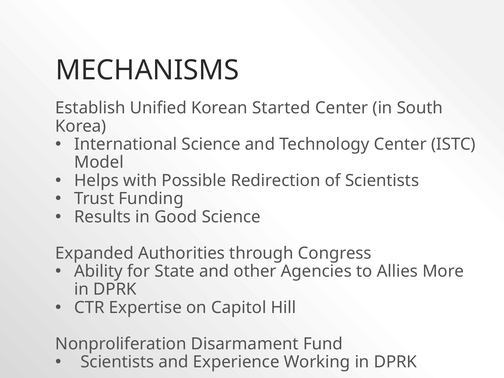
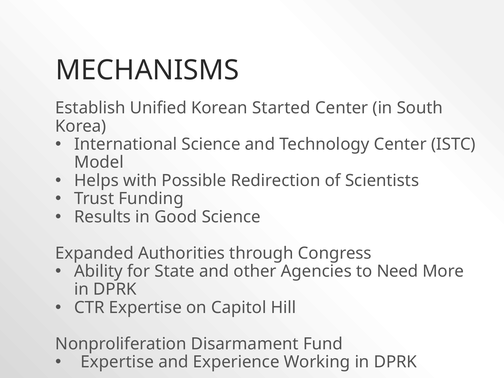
Allies: Allies -> Need (397, 271)
Scientists: Scientists -> Expertise (117, 362)
